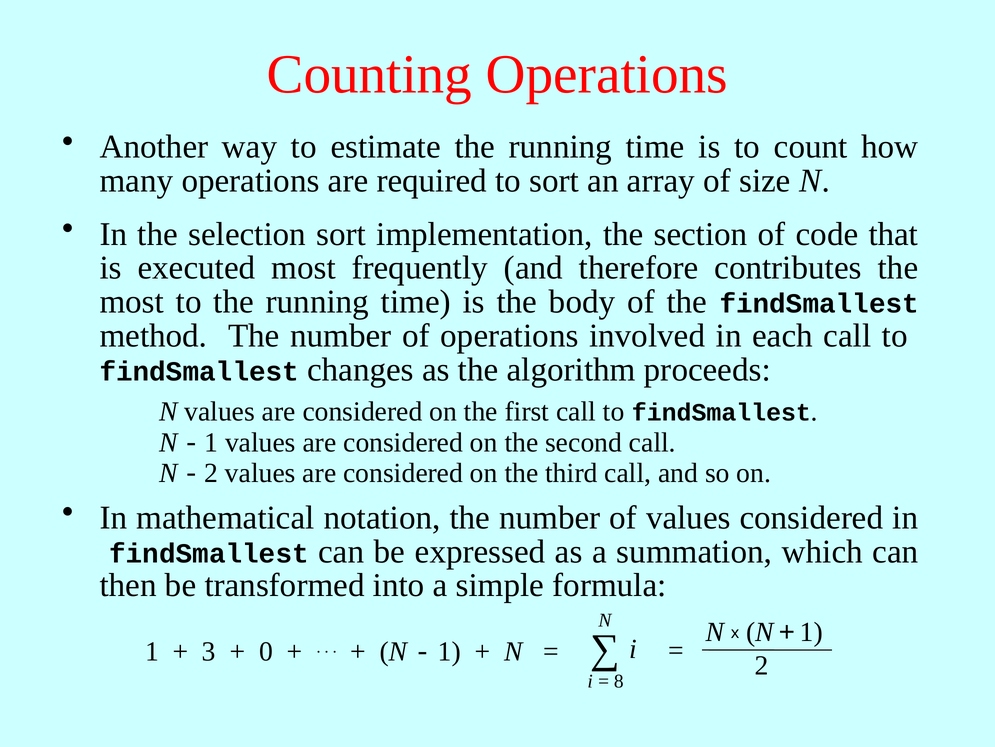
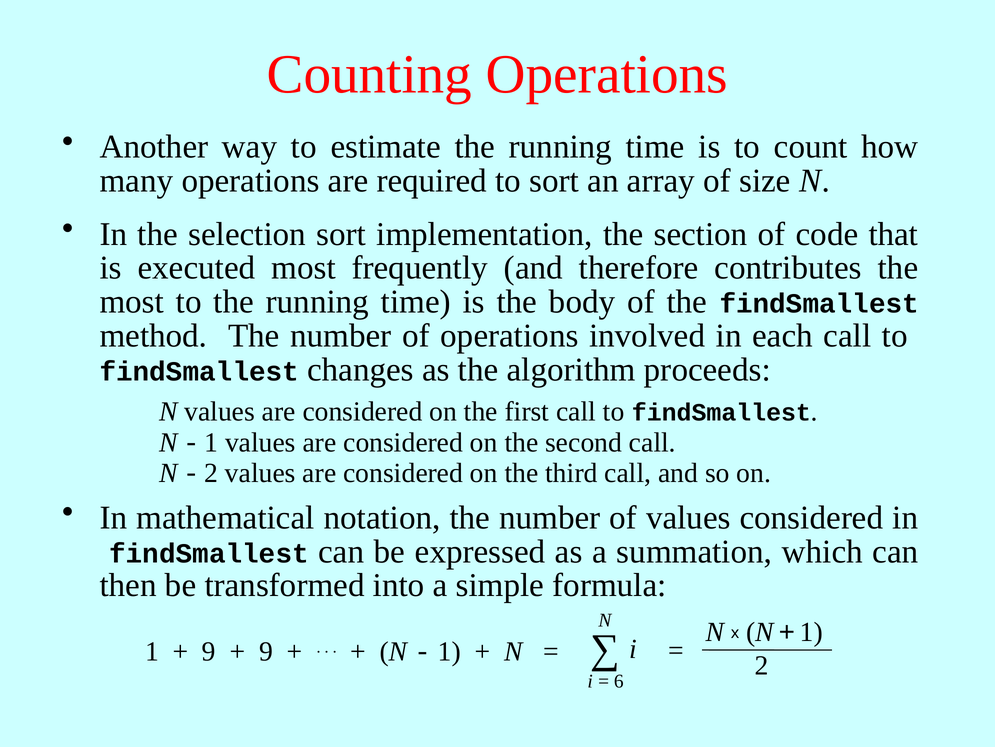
3: 3 -> 9 (209, 651)
0: 0 -> 9 (266, 651)
8: 8 -> 6 (619, 680)
